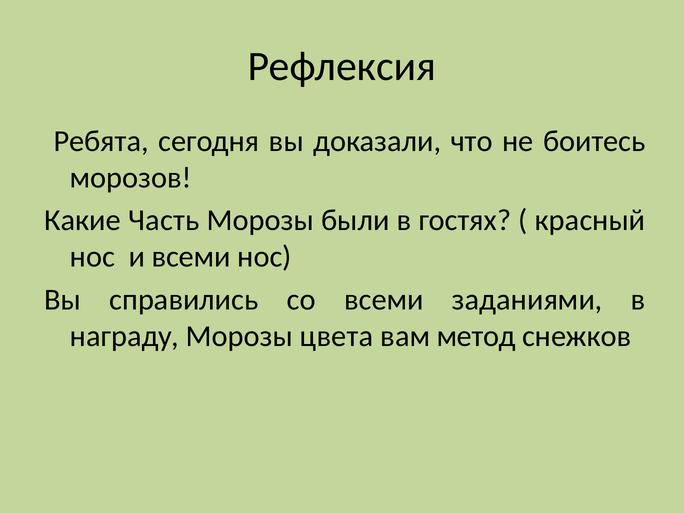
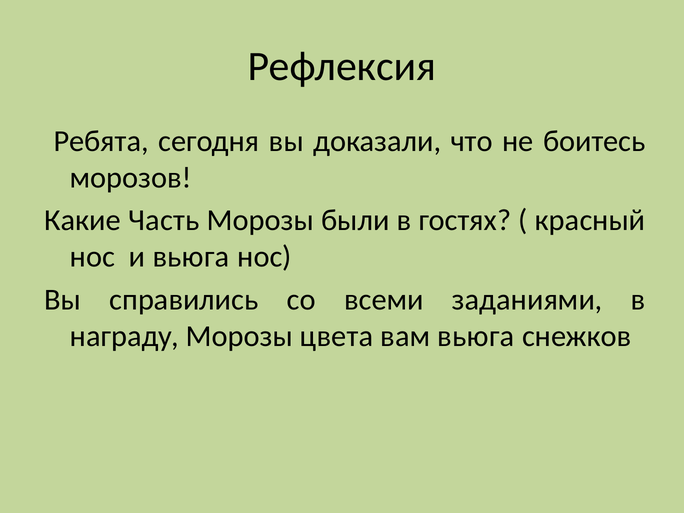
и всеми: всеми -> вьюга (191, 257)
вам метод: метод -> вьюга (476, 336)
